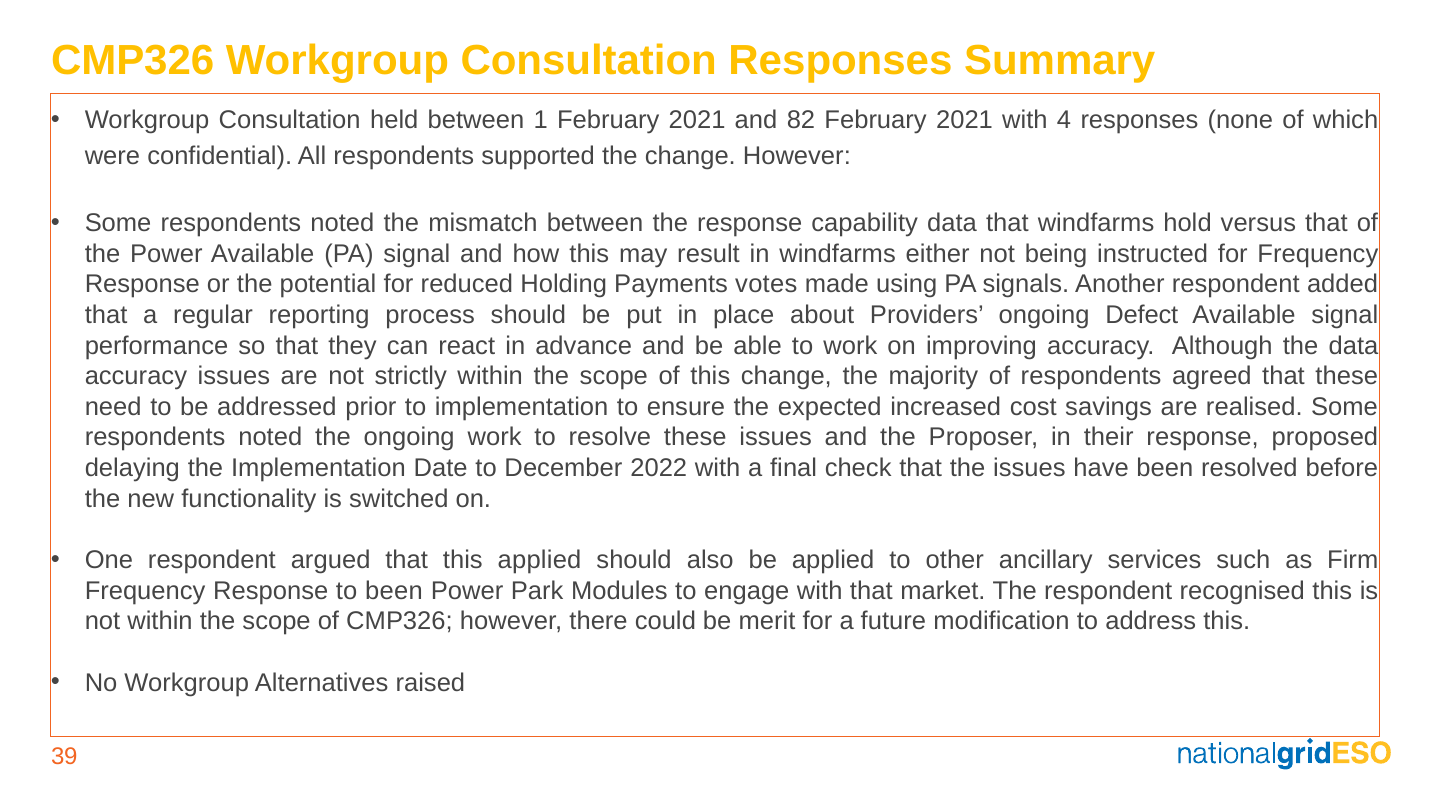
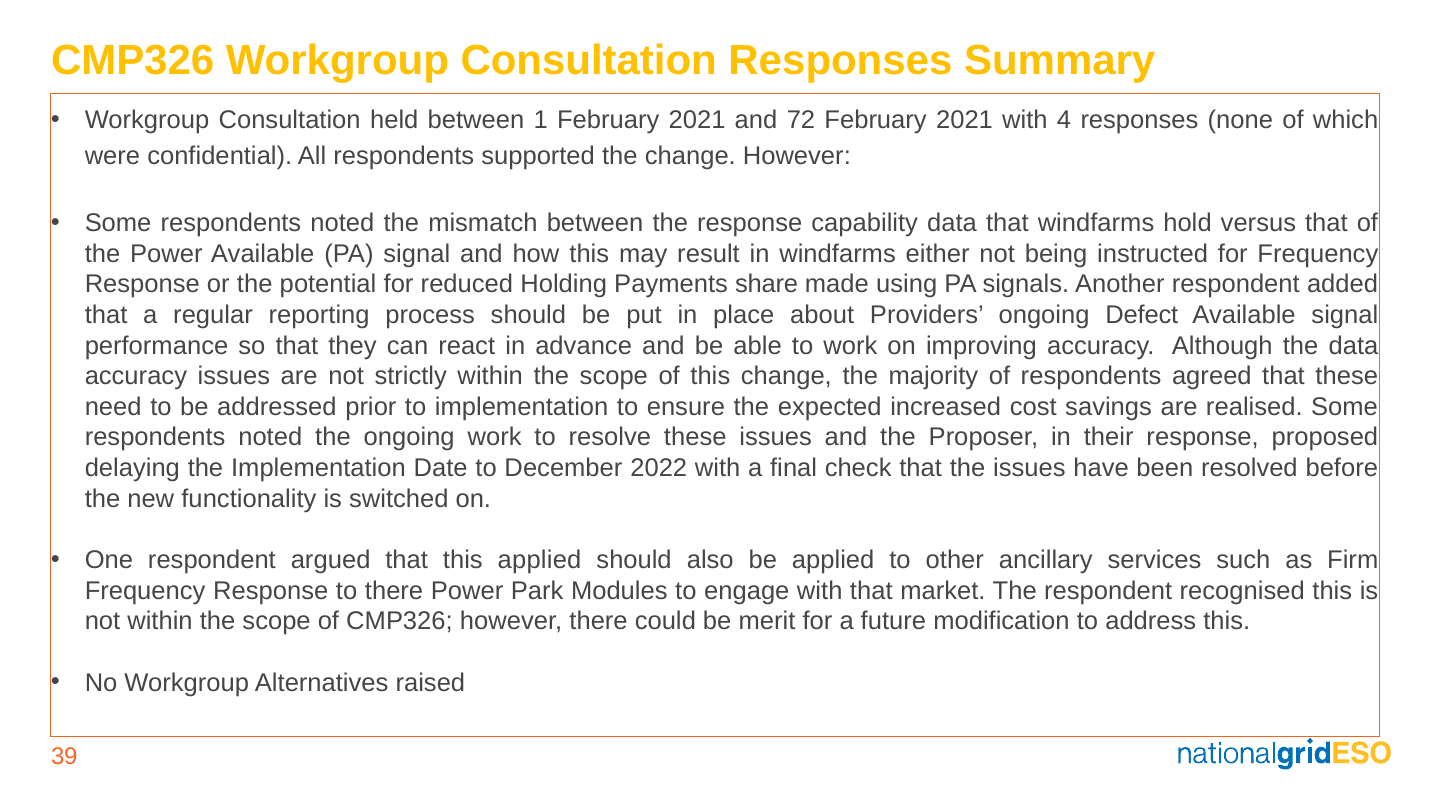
82: 82 -> 72 (801, 120)
votes: votes -> share (767, 284)
to been: been -> there (394, 591)
